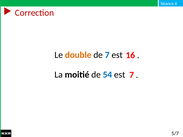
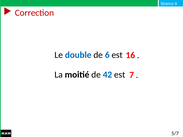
double colour: orange -> blue (78, 55)
de 7: 7 -> 6 (107, 55)
54: 54 -> 42 (107, 75)
